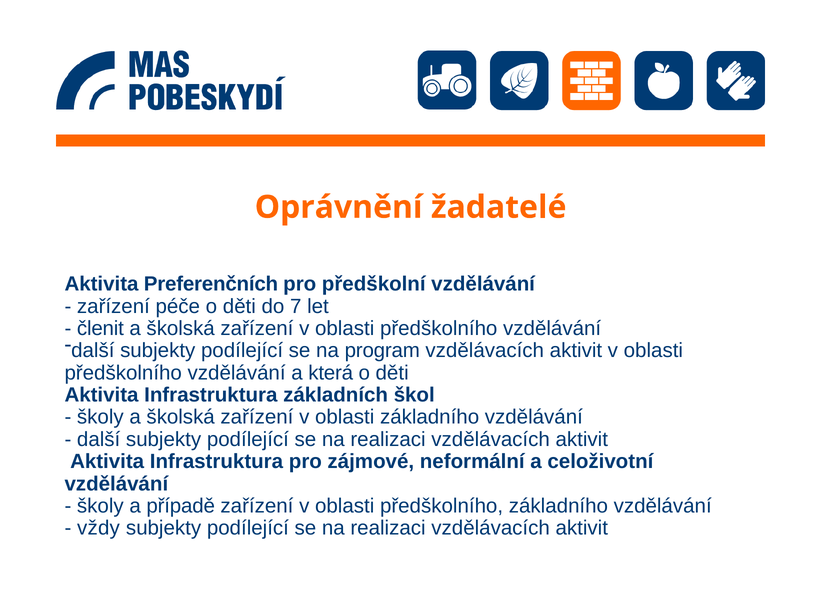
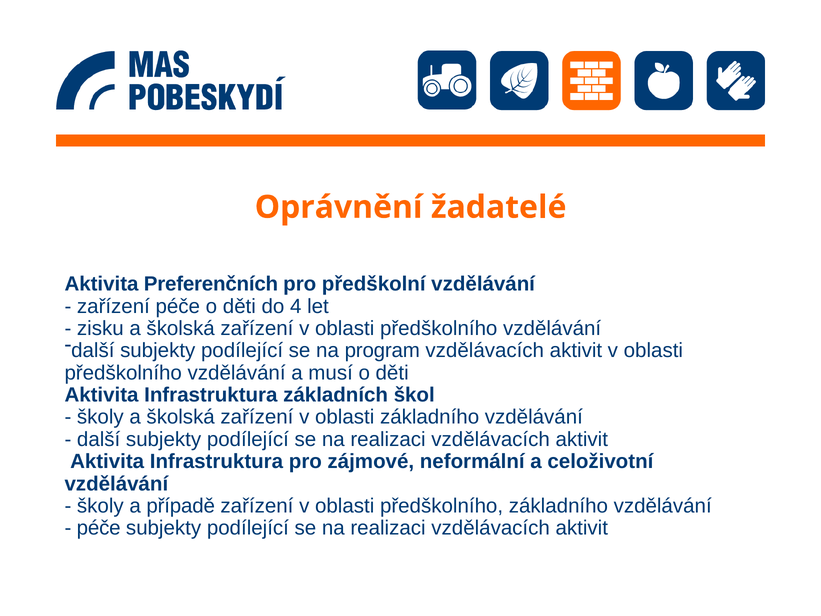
7: 7 -> 4 (296, 306)
členit: členit -> zisku (100, 328)
která: která -> musí (331, 373)
vždy: vždy -> péče (99, 528)
